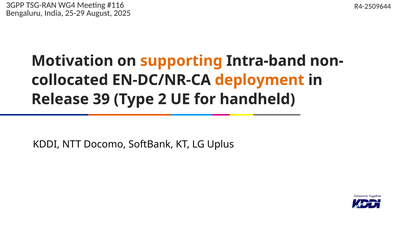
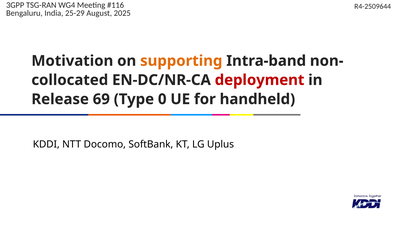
deployment colour: orange -> red (260, 80)
39: 39 -> 69 (101, 99)
2: 2 -> 0 (162, 99)
